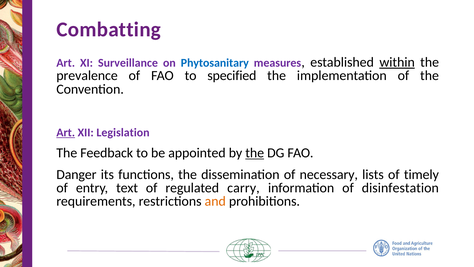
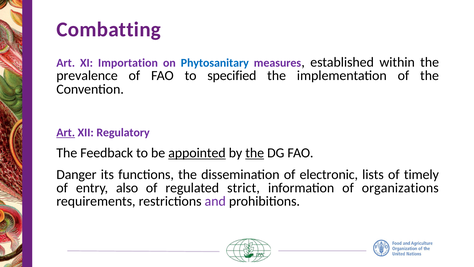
Surveillance: Surveillance -> Importation (128, 63)
within underline: present -> none (397, 62)
Legislation: Legislation -> Regulatory (123, 132)
appointed underline: none -> present (197, 153)
necessary: necessary -> electronic (329, 174)
text: text -> also (127, 188)
carry: carry -> strict (243, 188)
disinfestation: disinfestation -> organizations (400, 188)
and colour: orange -> purple (215, 201)
